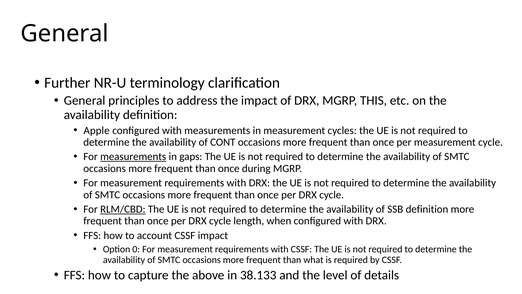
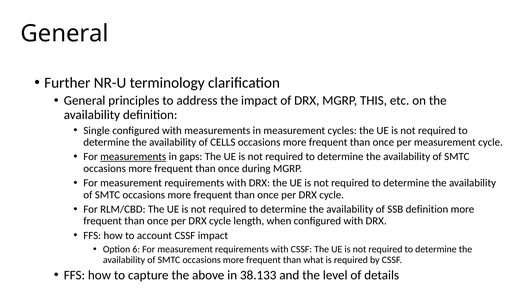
Apple: Apple -> Single (97, 130)
CONT: CONT -> CELLS (223, 142)
RLM/CBD underline: present -> none (123, 209)
0: 0 -> 6 (136, 249)
